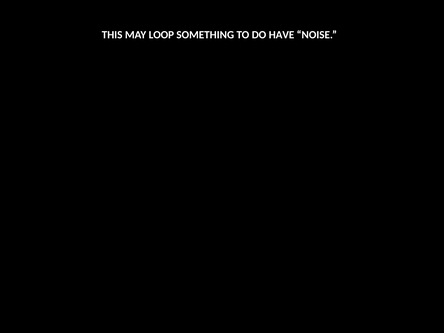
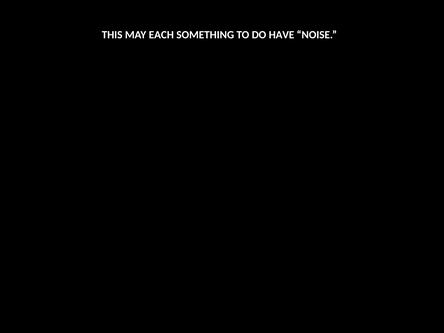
LOOP: LOOP -> EACH (161, 35)
